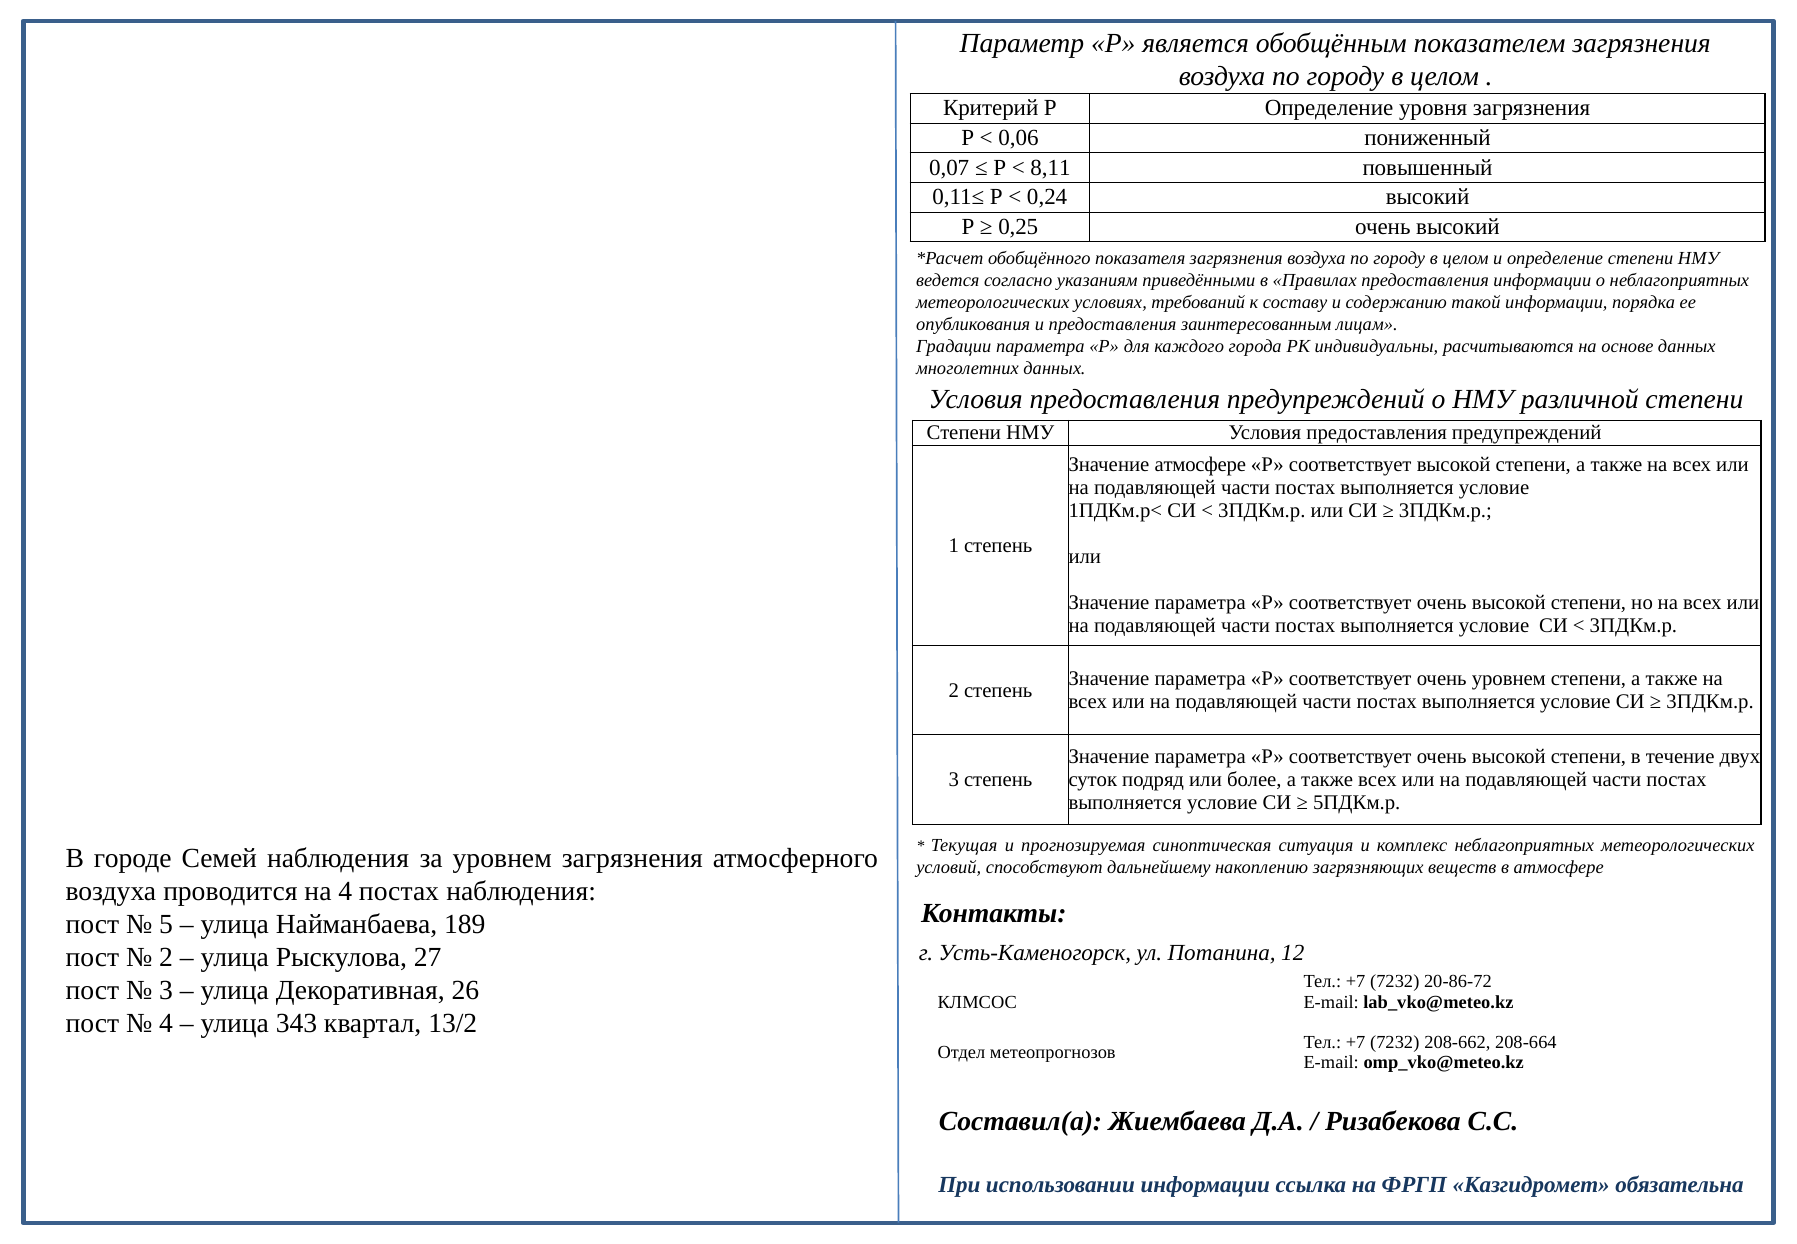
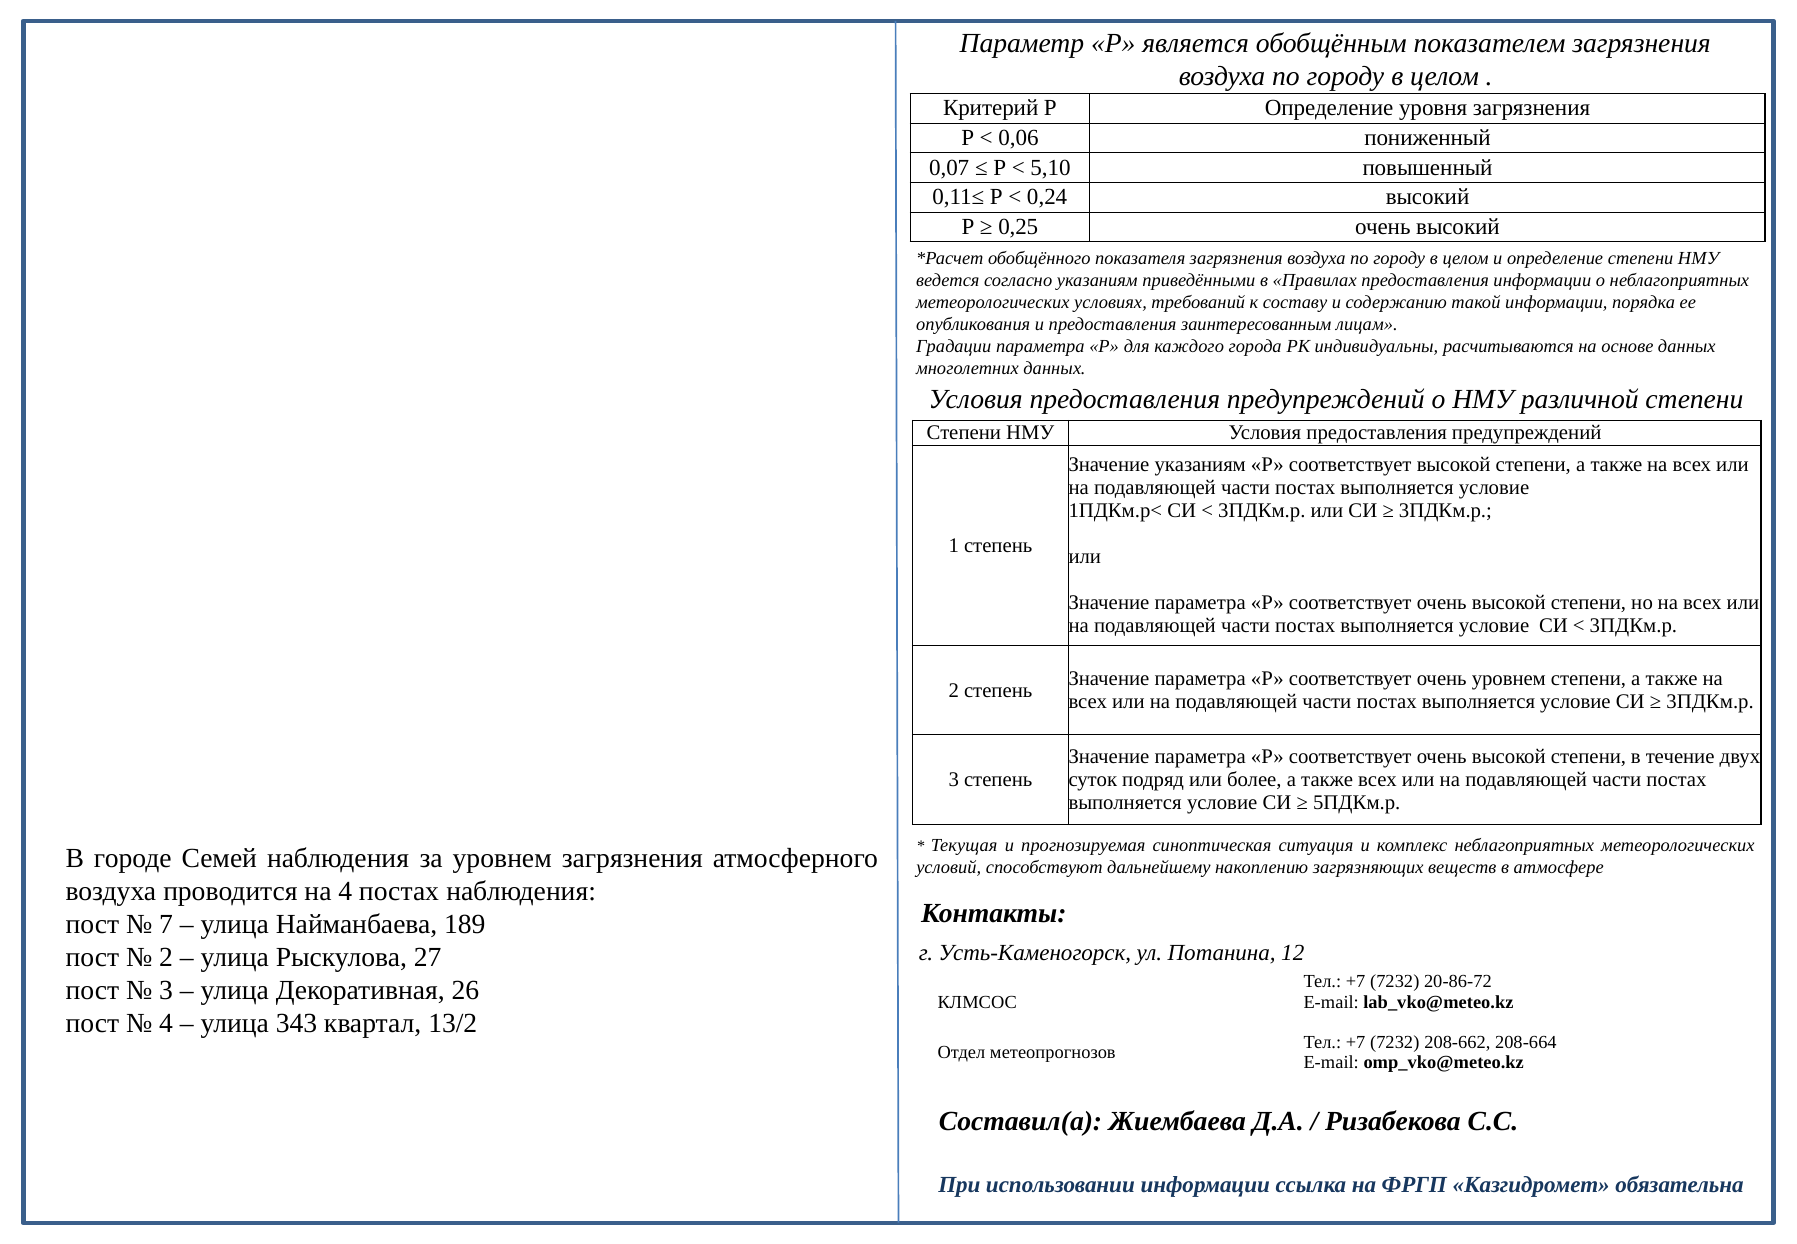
8,11: 8,11 -> 5,10 (1050, 167)
Значение атмосфере: атмосфере -> указаниям (1200, 465)
5: 5 -> 7 (166, 924)
